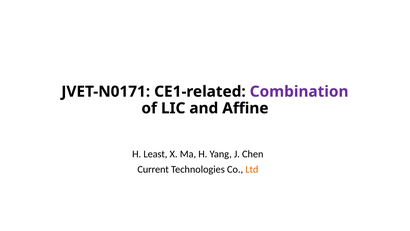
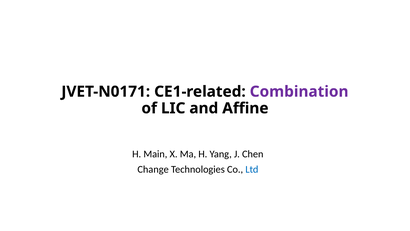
Least: Least -> Main (155, 154)
Current: Current -> Change (153, 169)
Ltd colour: orange -> blue (252, 169)
